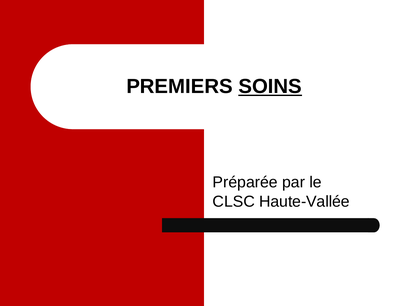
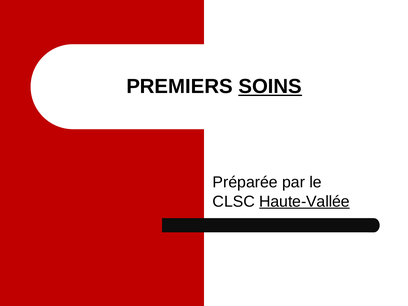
Haute-Vallée underline: none -> present (304, 201)
